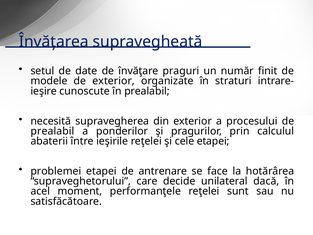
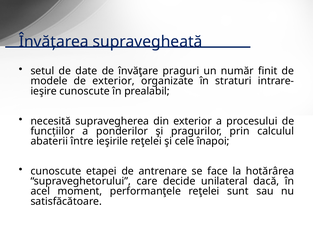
prealabil: prealabil -> funcţiilor (53, 131)
cele etapei: etapei -> înapoi (213, 141)
problemei: problemei -> cunoscute (56, 171)
